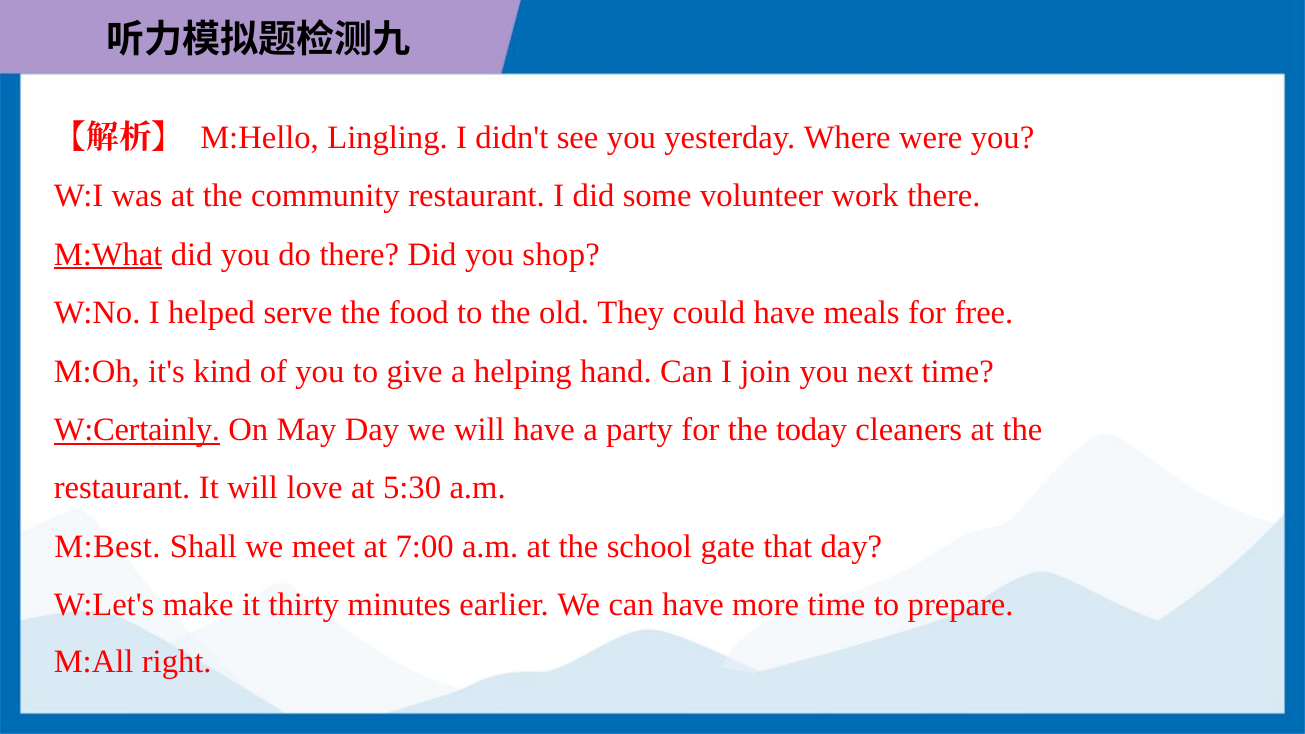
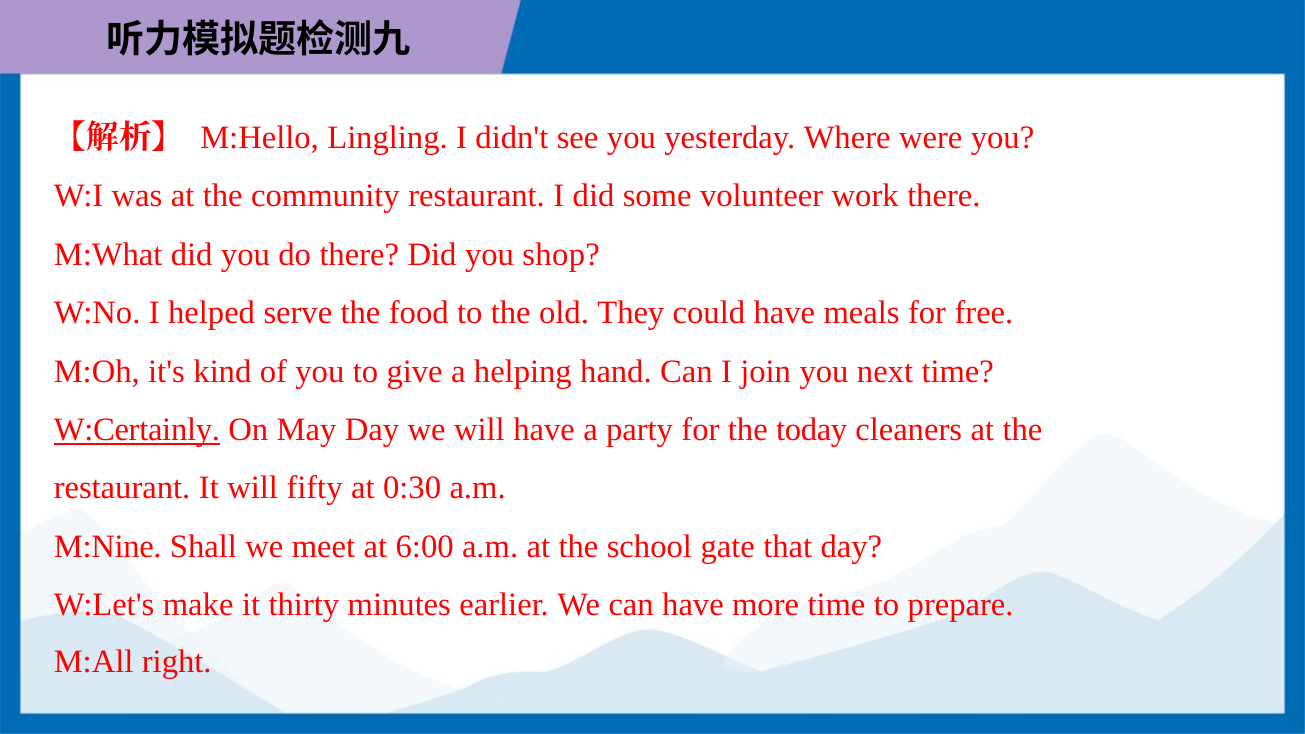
M:What underline: present -> none (108, 254)
love: love -> fifty (315, 488)
5:30: 5:30 -> 0:30 (412, 488)
M:Best: M:Best -> M:Nine (108, 547)
7:00: 7:00 -> 6:00 (425, 547)
